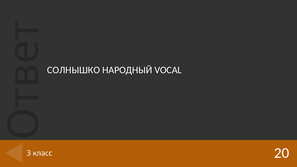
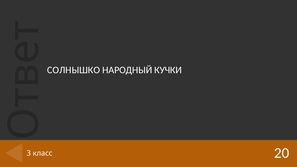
VOCAL: VOCAL -> КУЧКИ (168, 70)
